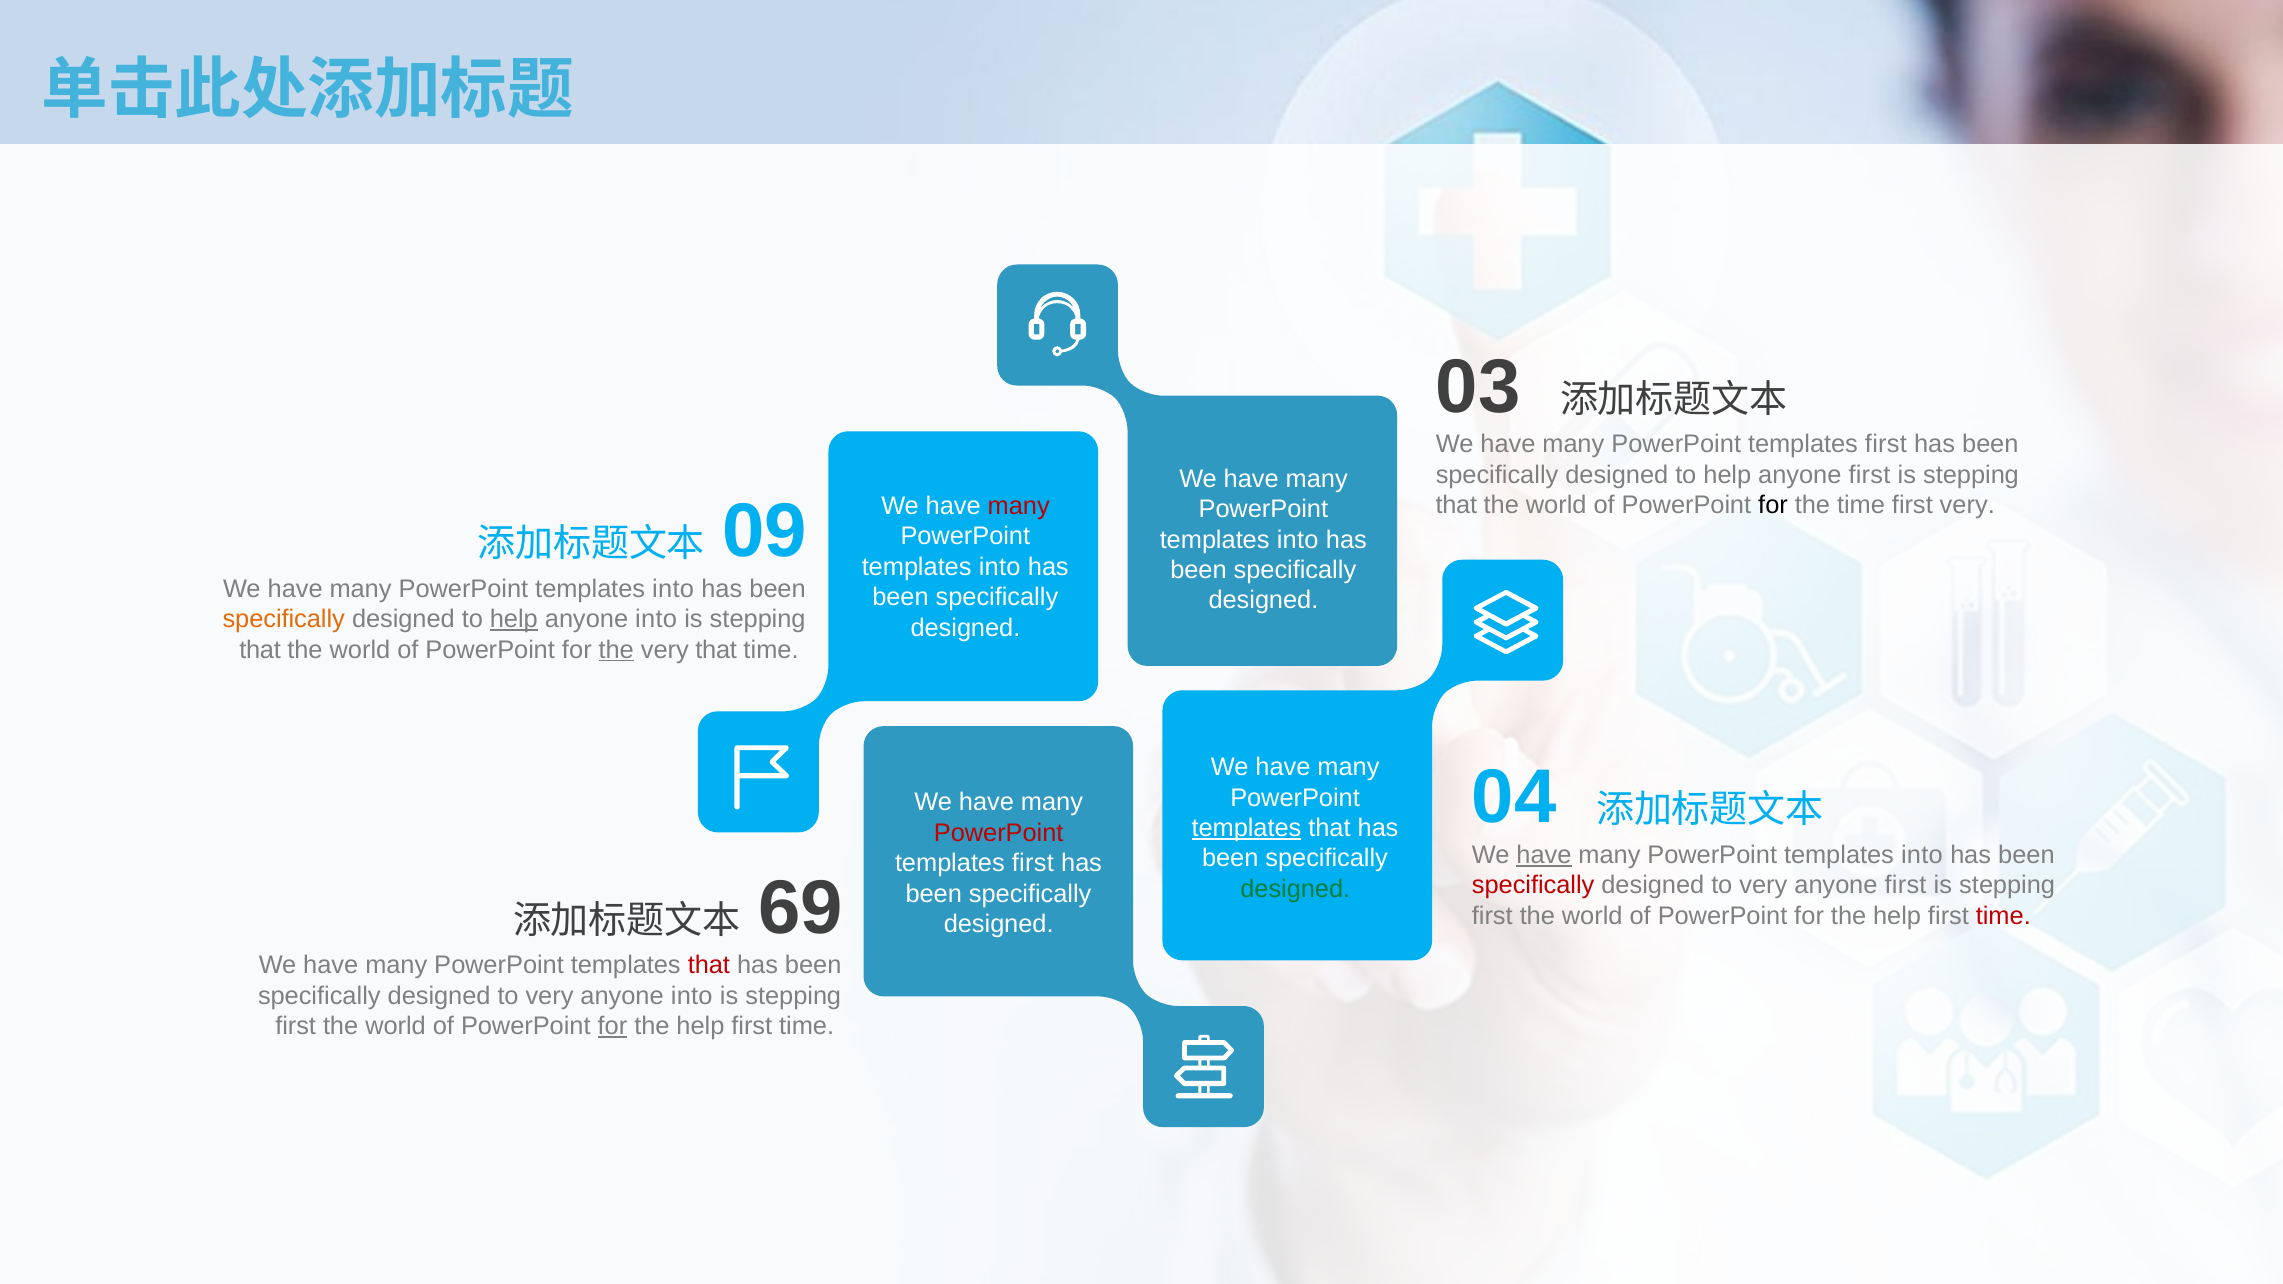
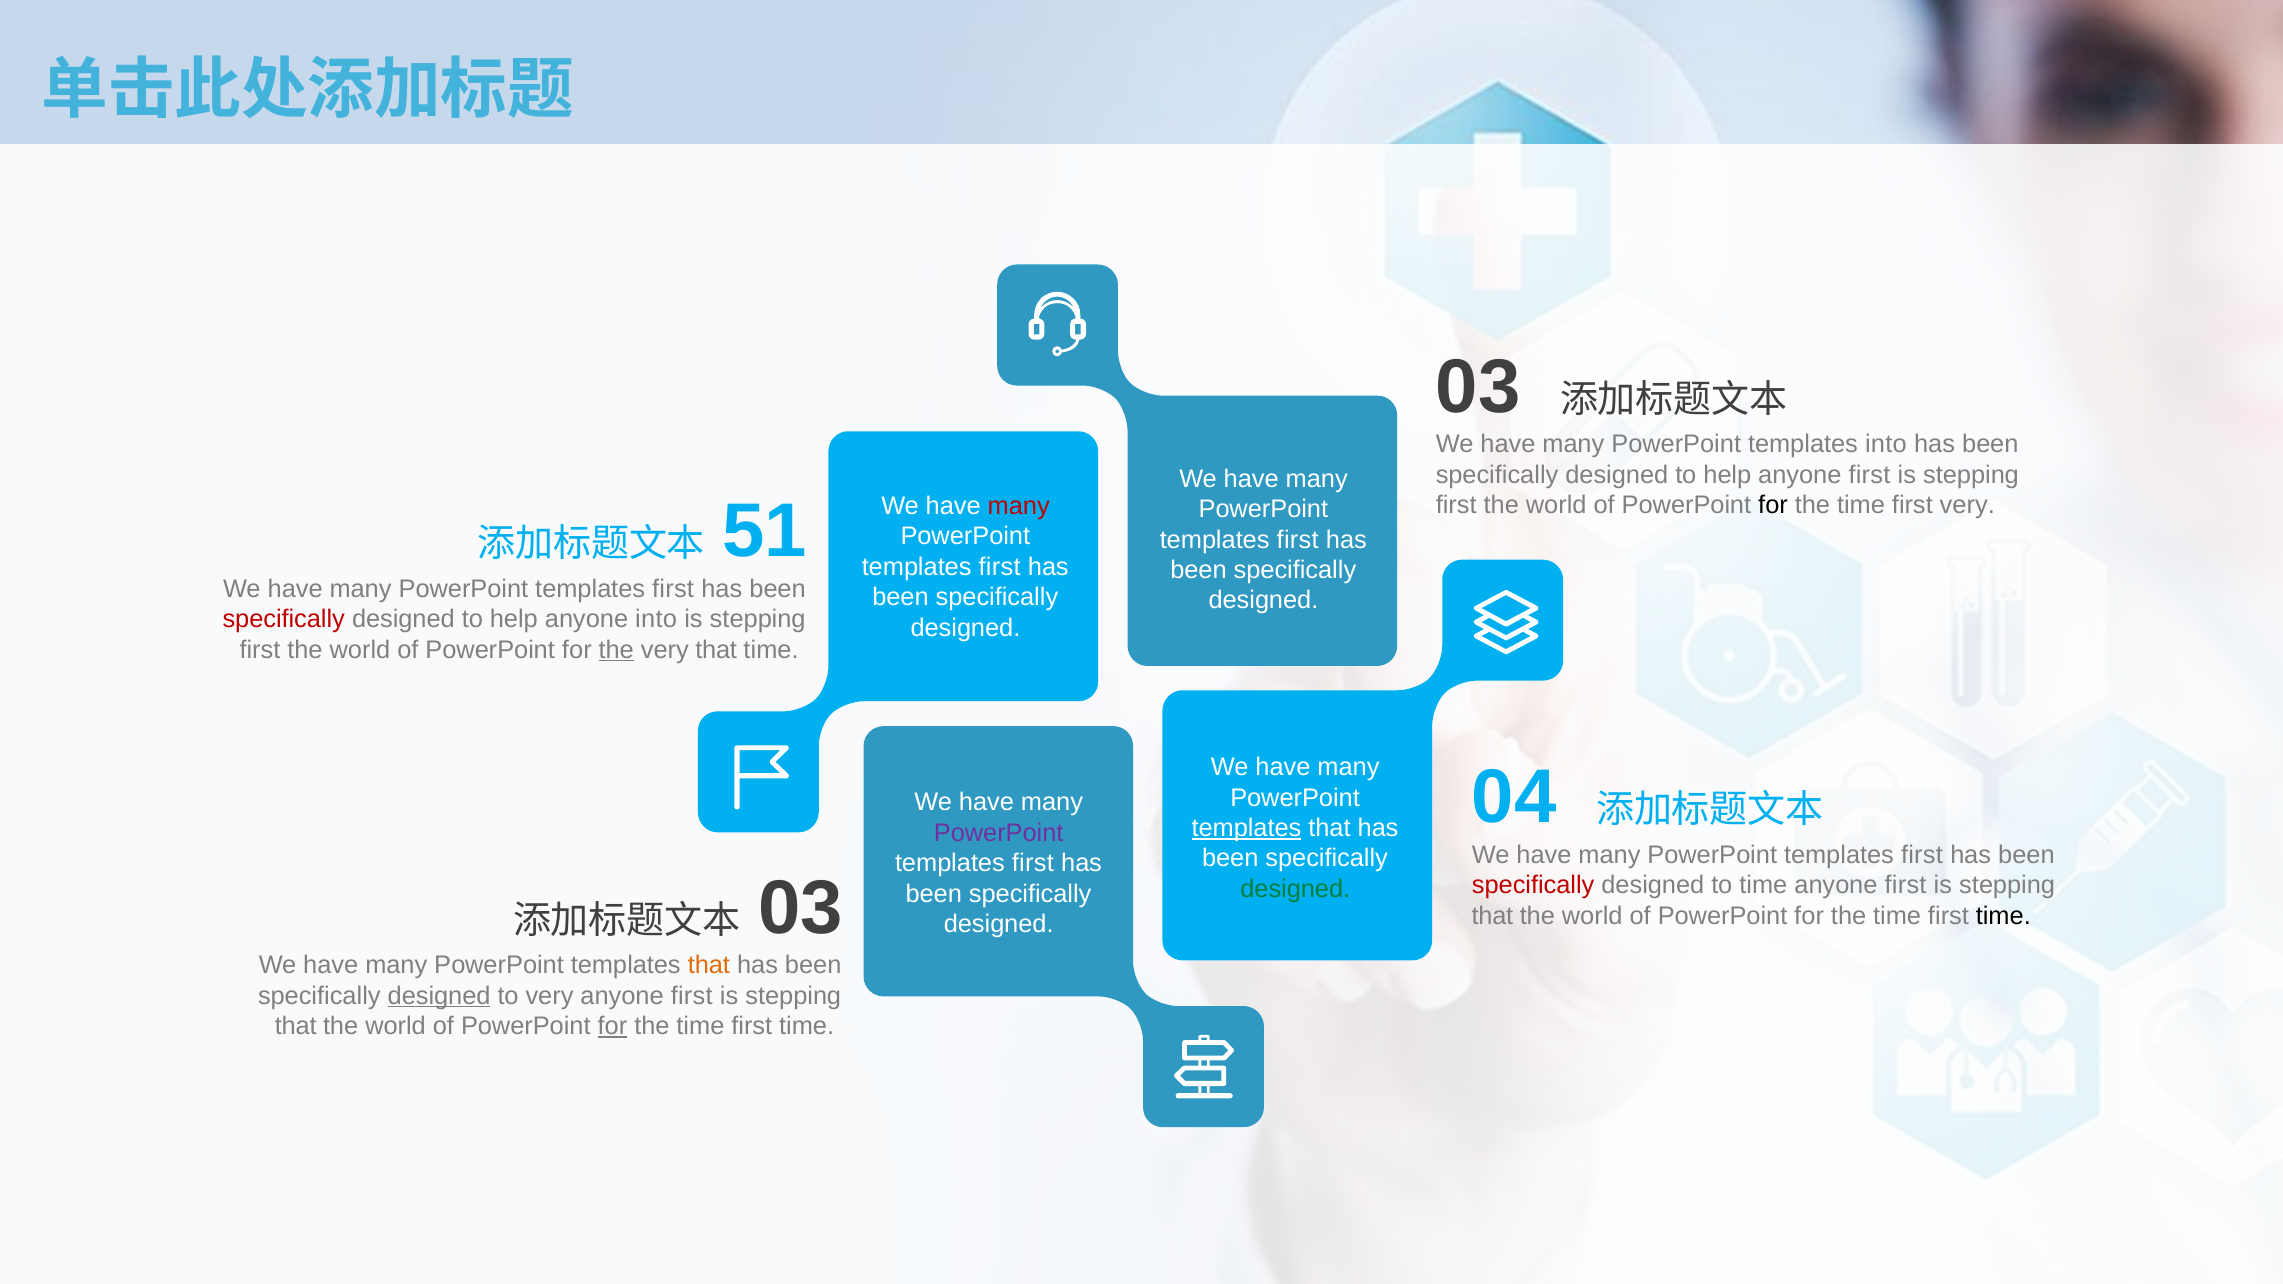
first: first -> into (1886, 445)
that: that -> first (1456, 505)
into: into -> first (1298, 540)
09: 09 -> 51 (765, 532)
into: into -> first (1000, 567)
into: into -> first (673, 589)
specifically colour: orange -> red (284, 619)
help underline: present -> none (514, 619)
that: that -> first (260, 650)
PowerPoint colour: red -> purple (999, 833)
have underline: present -> none (1544, 855)
into: into -> first (1922, 855)
very: very -> time (1763, 886)
first: first -> that (1492, 916)
help: help -> time (1897, 916)
time colour: red -> black (2003, 916)
69: 69 -> 03 (800, 908)
that colour: red -> orange (709, 965)
designed underline: none -> present (439, 996)
into: into -> first (692, 996)
first: first -> that (296, 1026)
help: help -> time (700, 1026)
